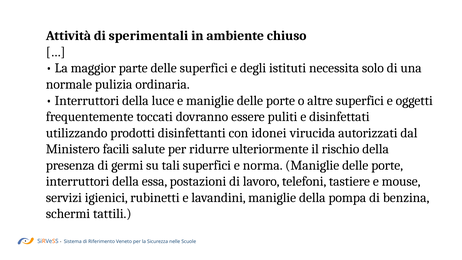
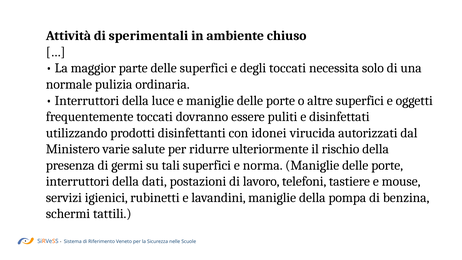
degli istituti: istituti -> toccati (288, 68)
facili: facili -> varie (116, 149)
essa: essa -> dati (154, 181)
